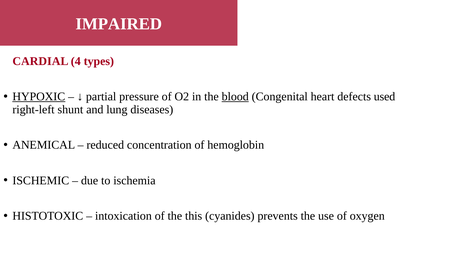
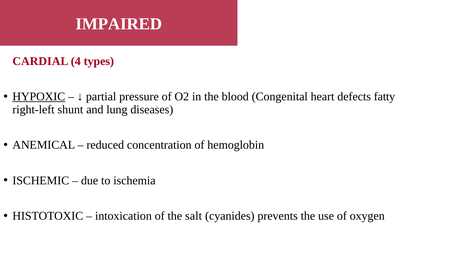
blood underline: present -> none (235, 97)
used: used -> fatty (385, 97)
this: this -> salt (194, 216)
